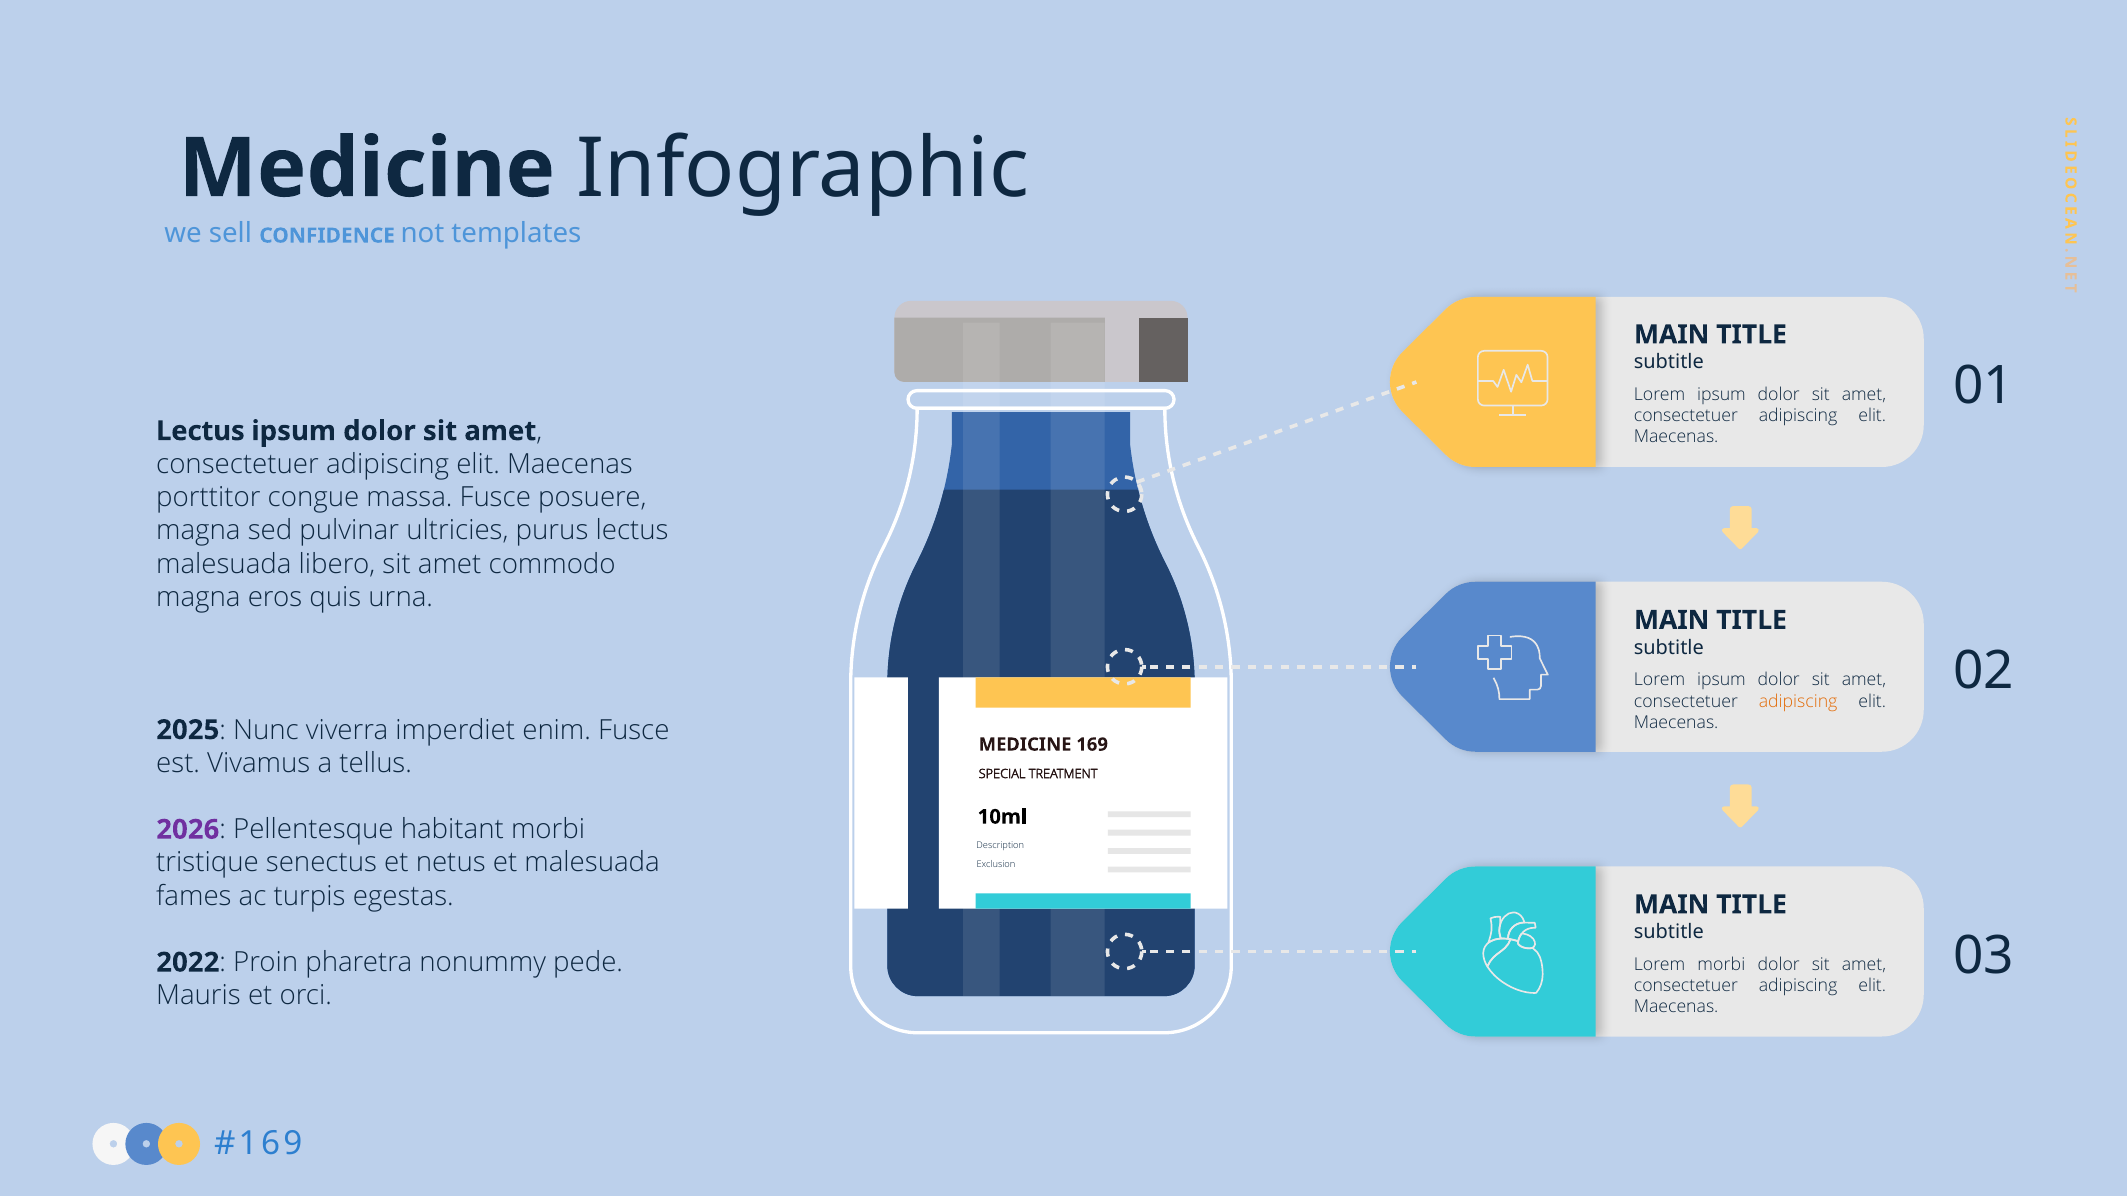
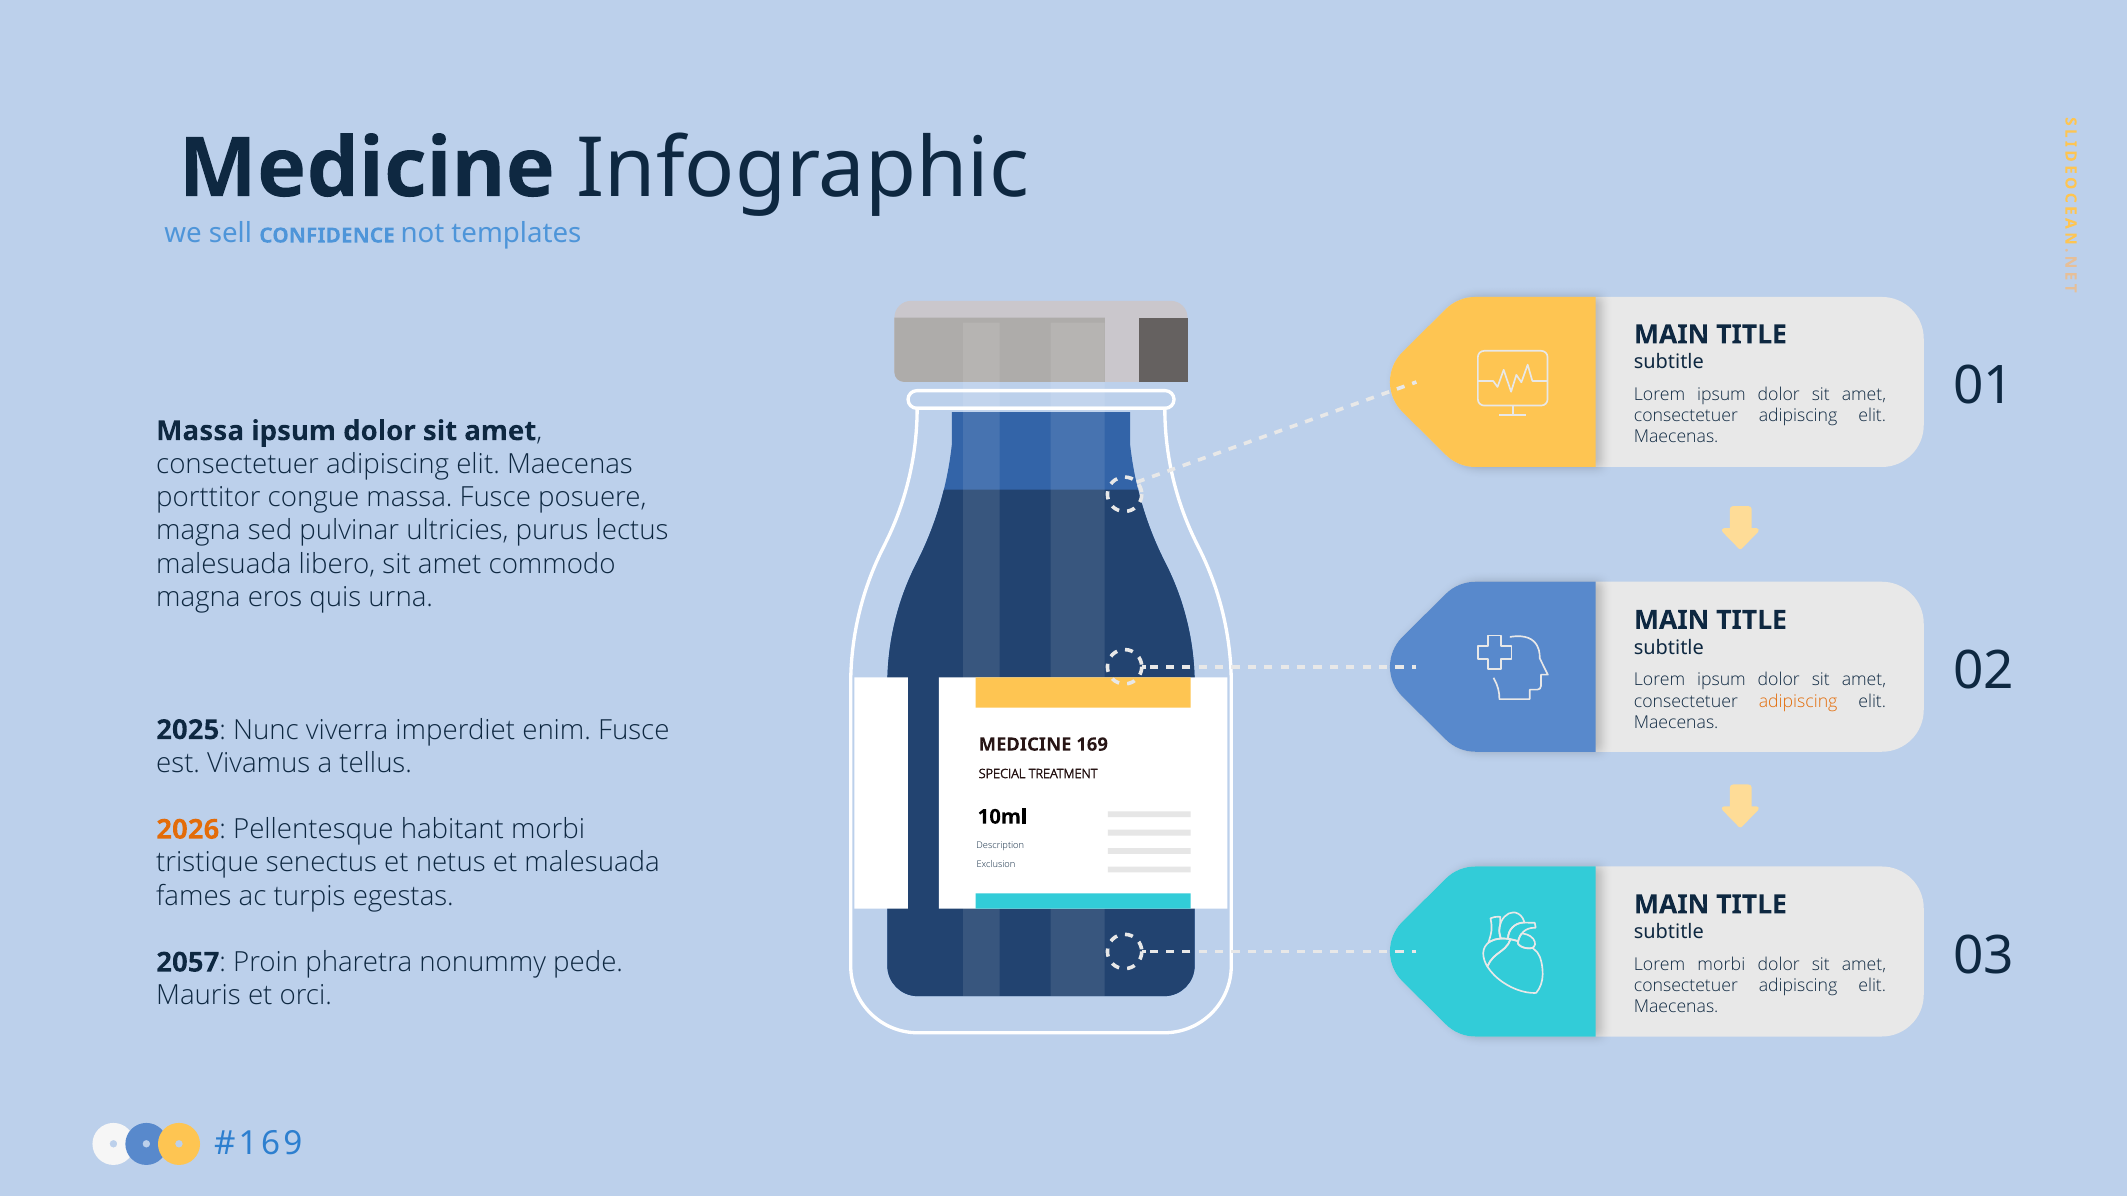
Lectus: Lectus -> Massa (200, 431)
2026 colour: purple -> orange (188, 830)
2022: 2022 -> 2057 (188, 963)
